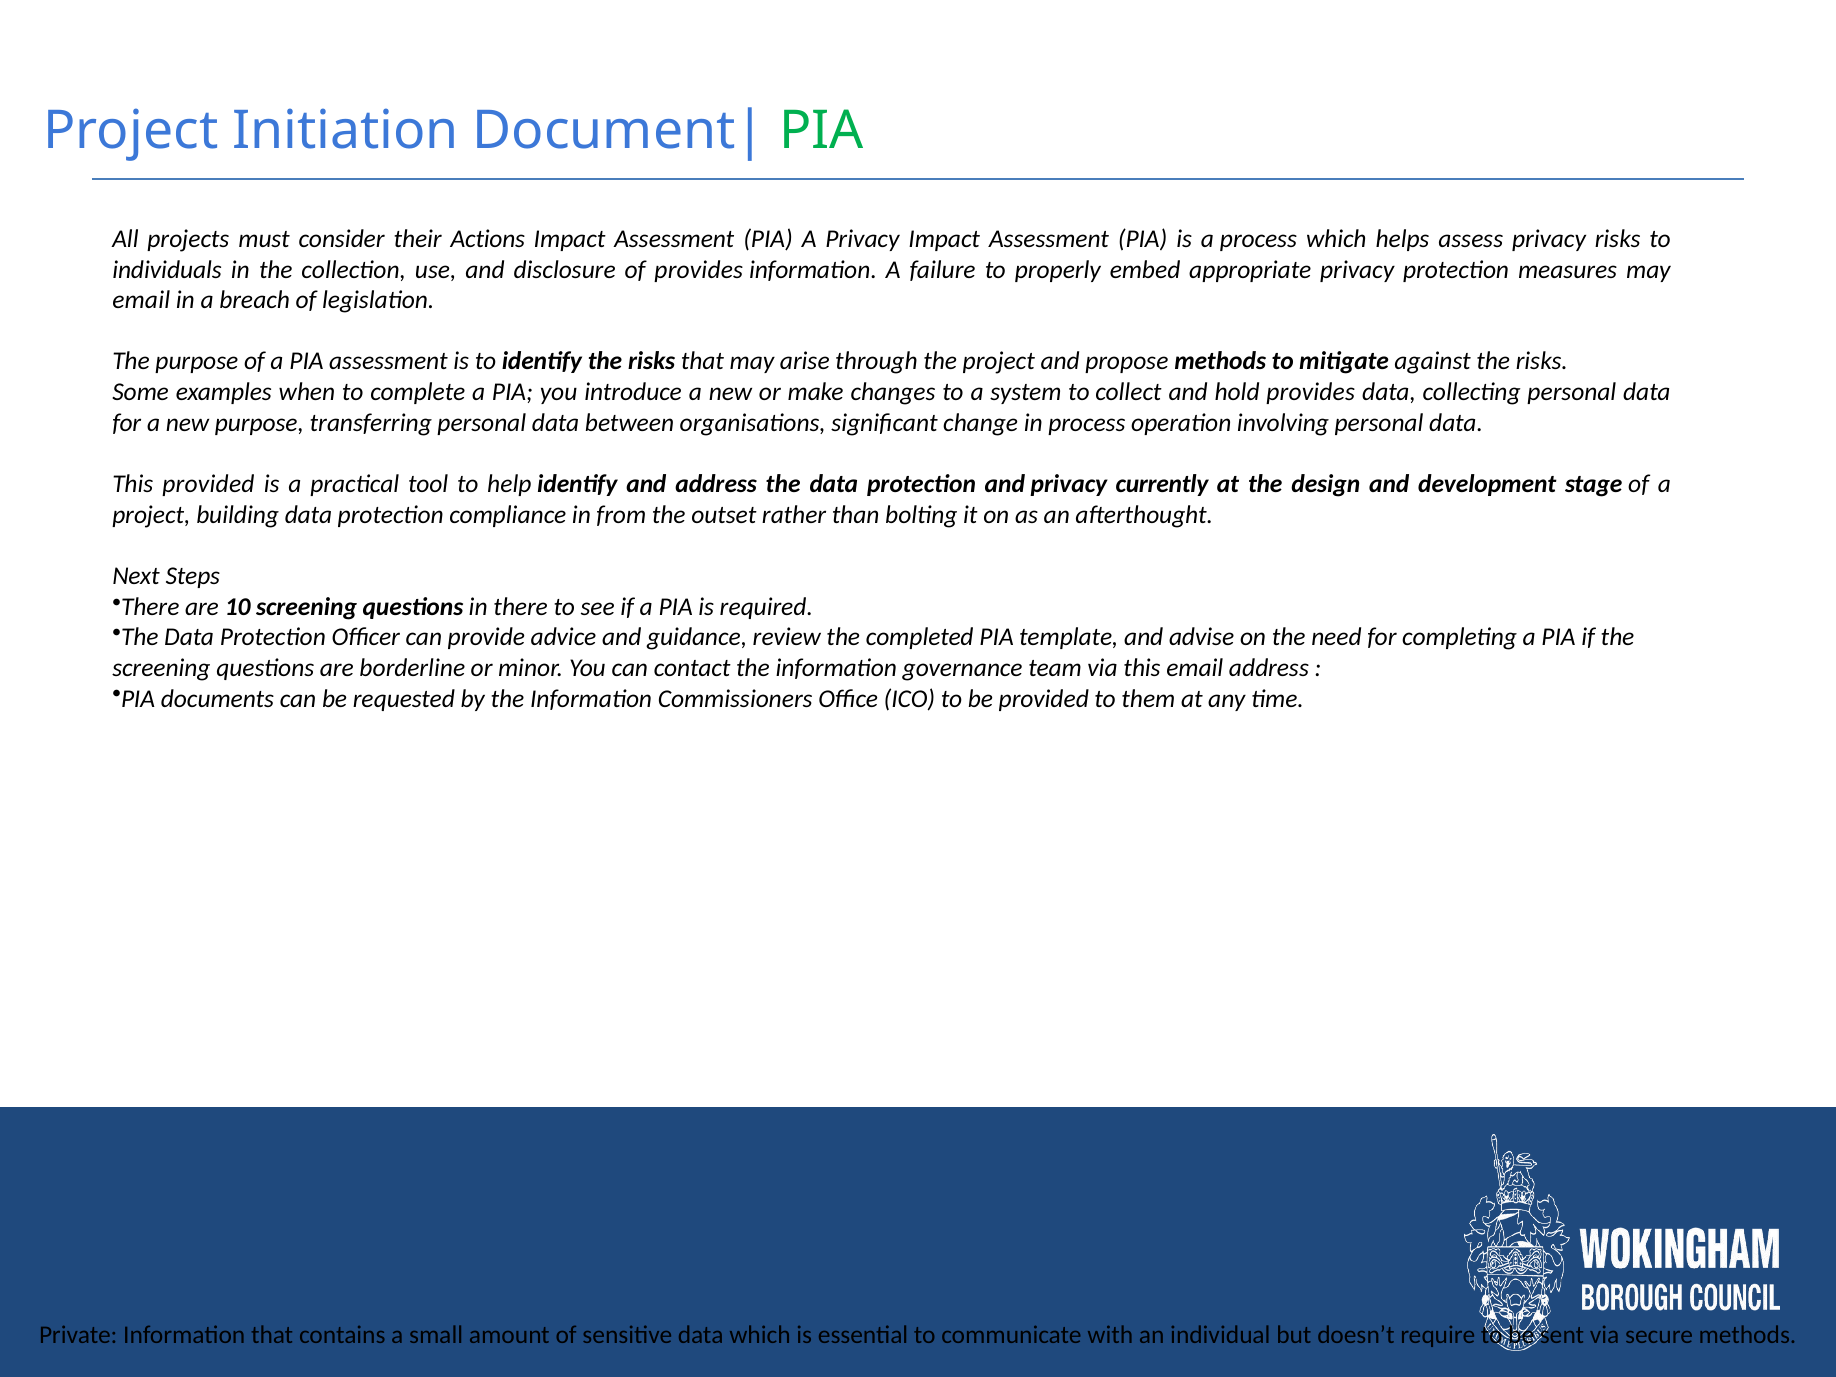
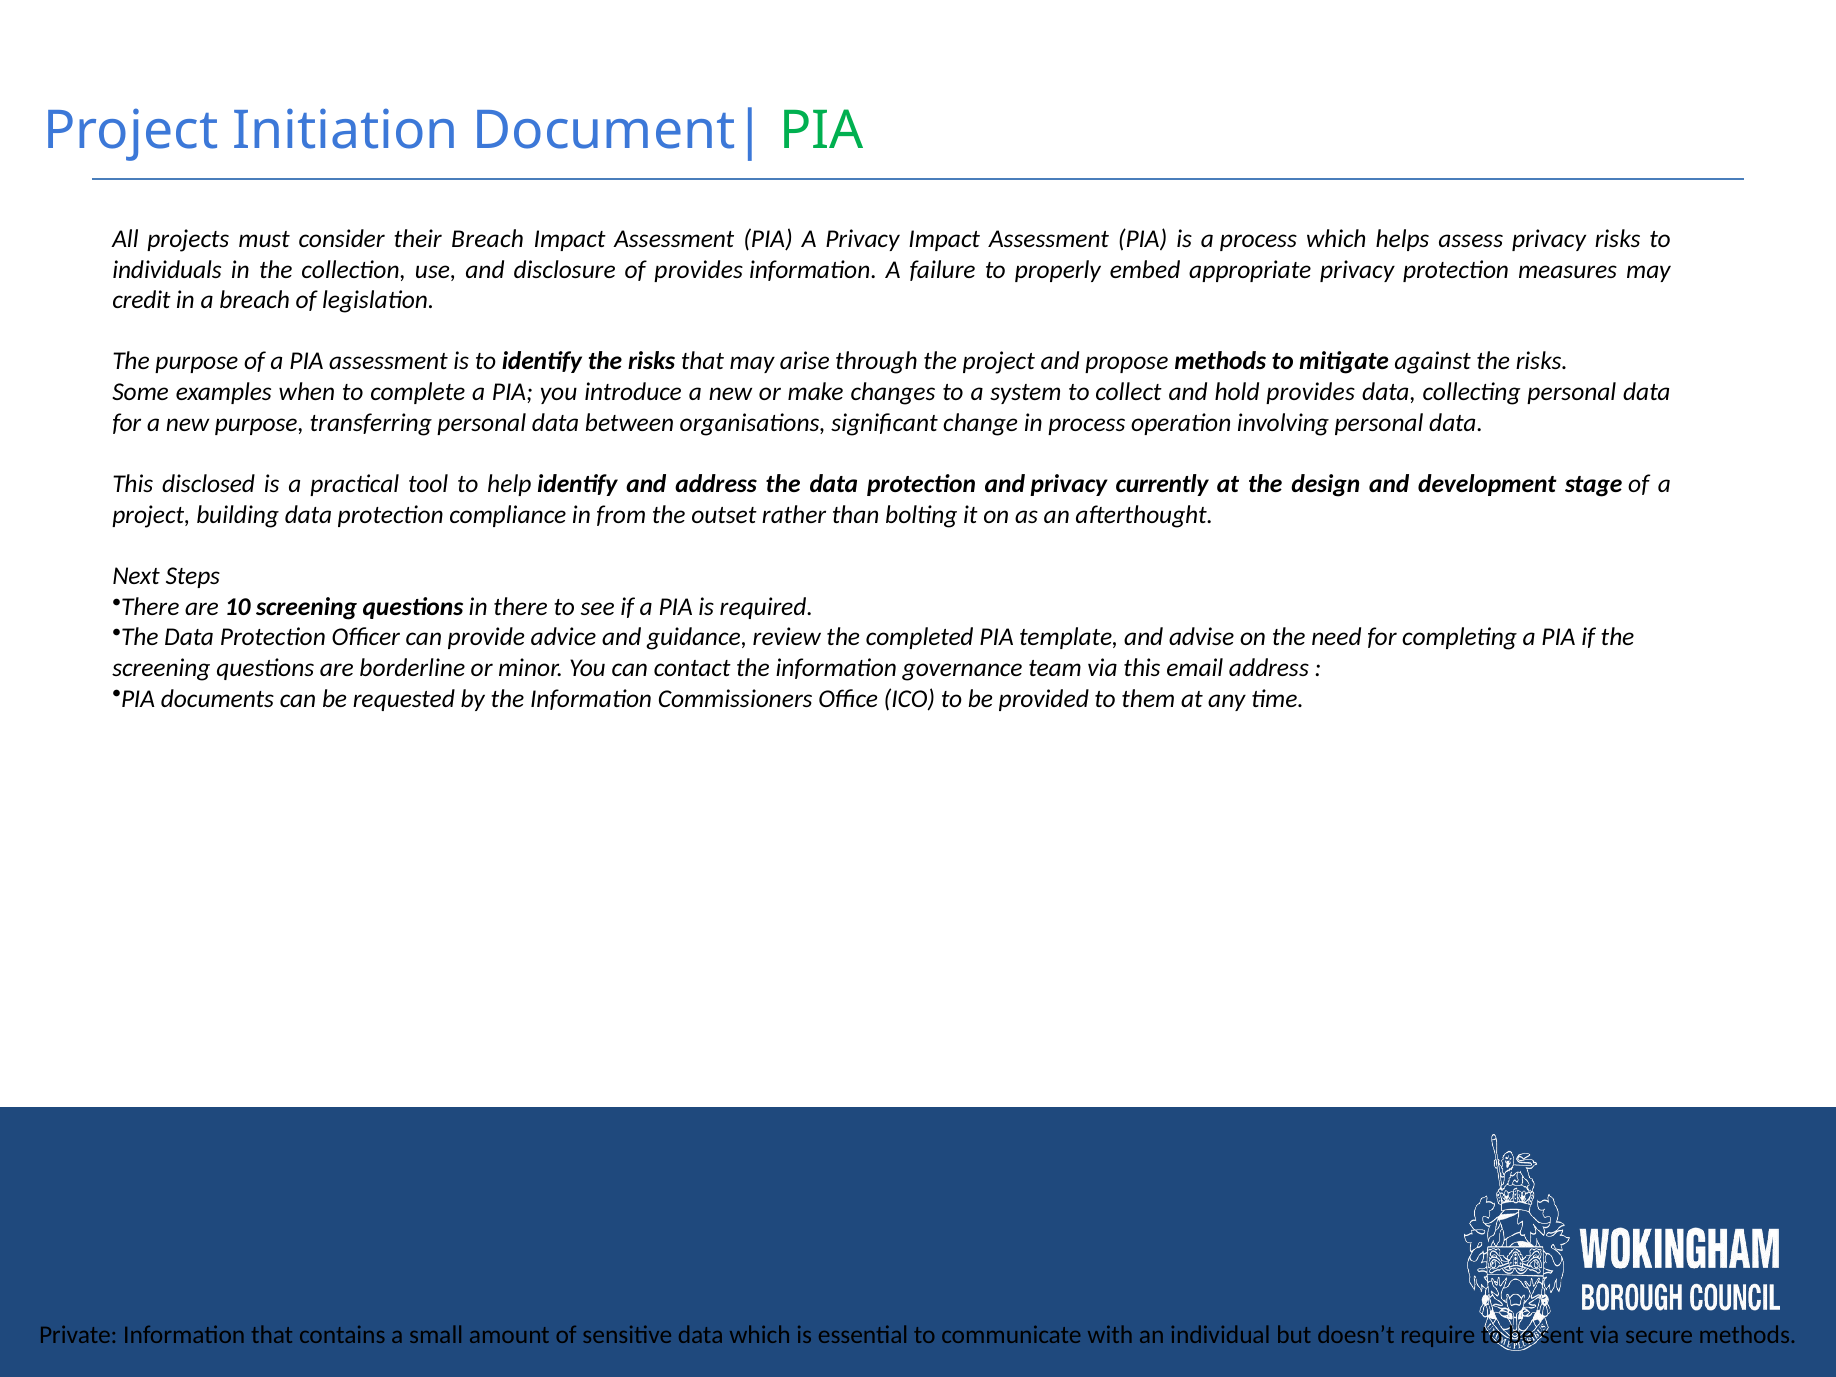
their Actions: Actions -> Breach (488, 239)
email: email -> credit (141, 300)
This provided: provided -> disclosed (209, 484)
